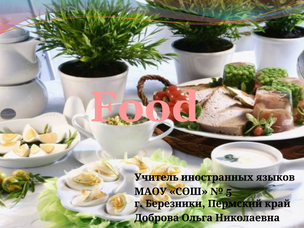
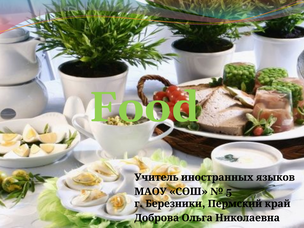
Food colour: pink -> light green (144, 107)
